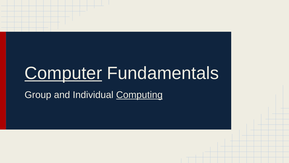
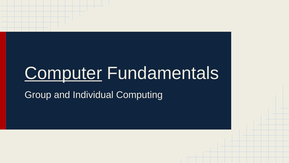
Computing underline: present -> none (139, 95)
